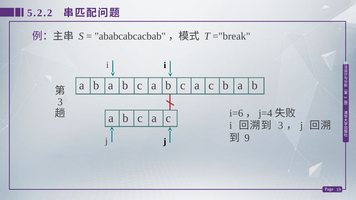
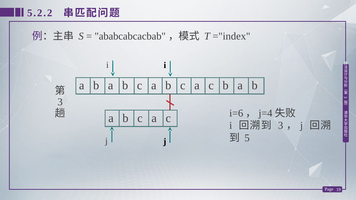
="break: ="break -> ="index (231, 36)
9: 9 -> 5 (247, 138)
